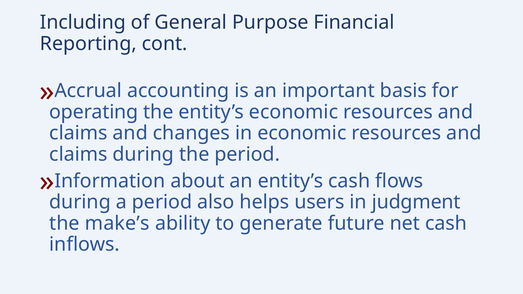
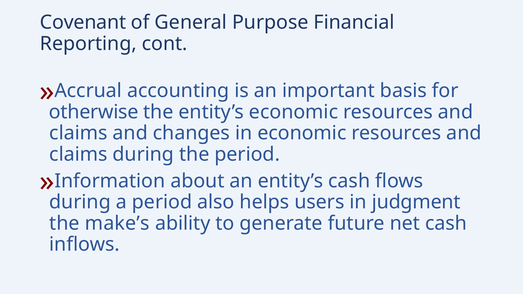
Including: Including -> Covenant (83, 22)
operating: operating -> otherwise (94, 112)
